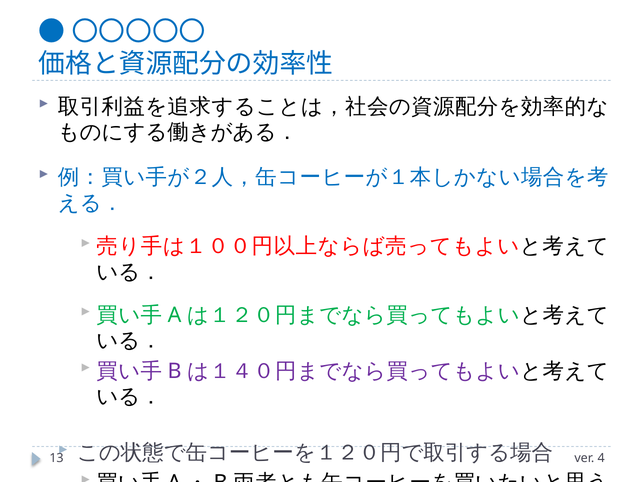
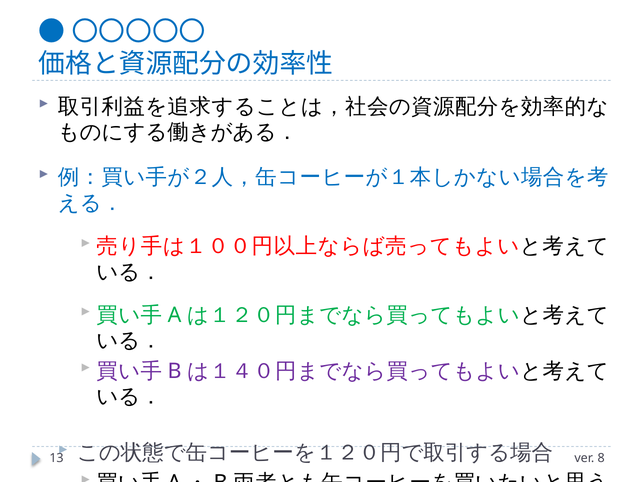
4: 4 -> 8 (601, 459)
